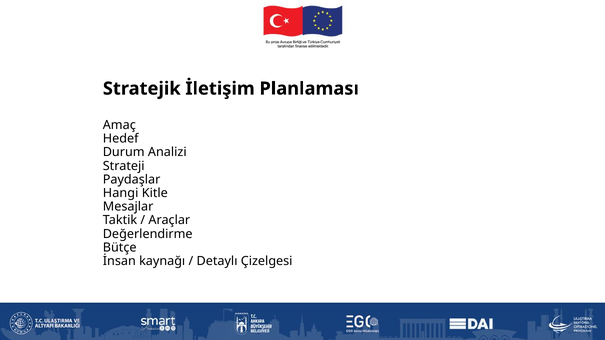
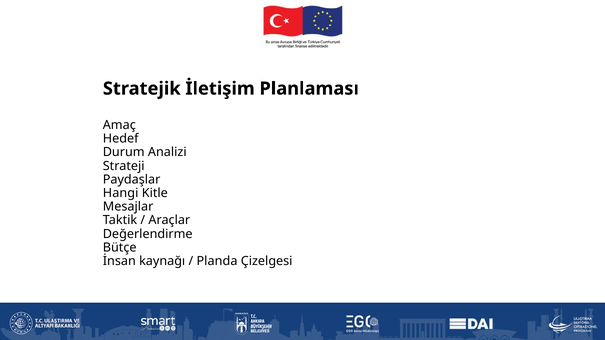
Detaylı: Detaylı -> Planda (217, 261)
